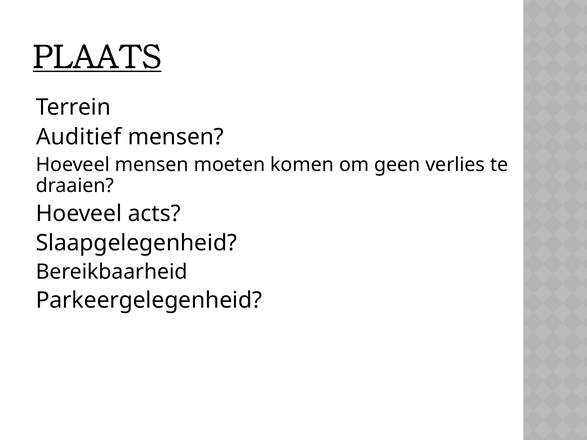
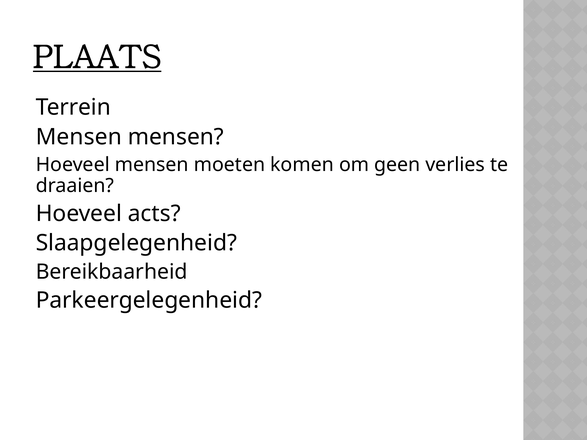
Auditief: Auditief -> Mensen (79, 137)
